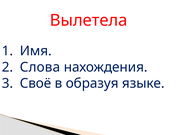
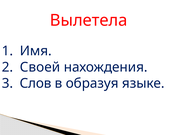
Слова: Слова -> Своей (40, 67)
Своё: Своё -> Слов (36, 83)
